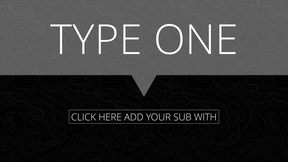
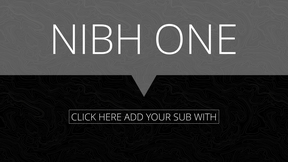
TYPE: TYPE -> NIBH (97, 40)
